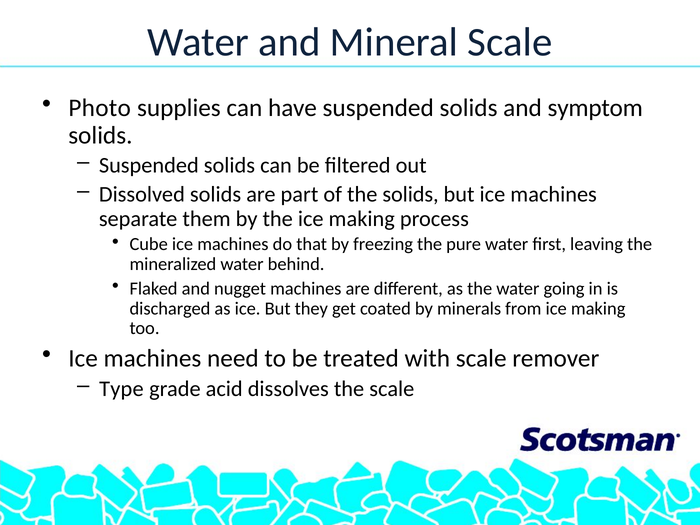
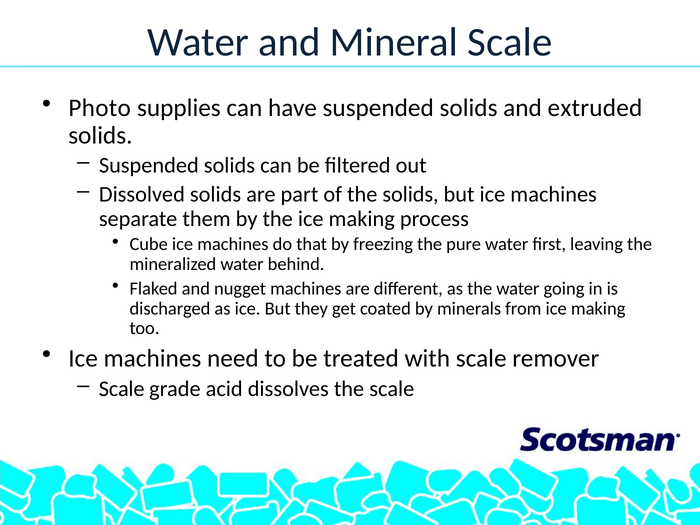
symptom: symptom -> extruded (595, 108)
Type: Type -> Scale (122, 389)
